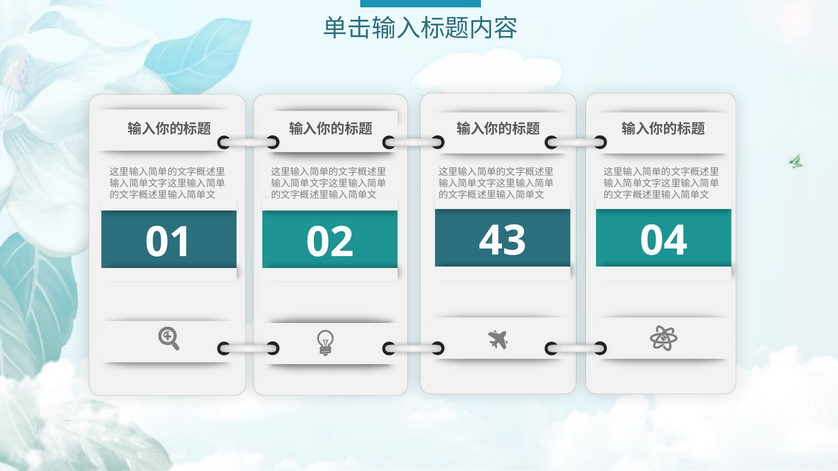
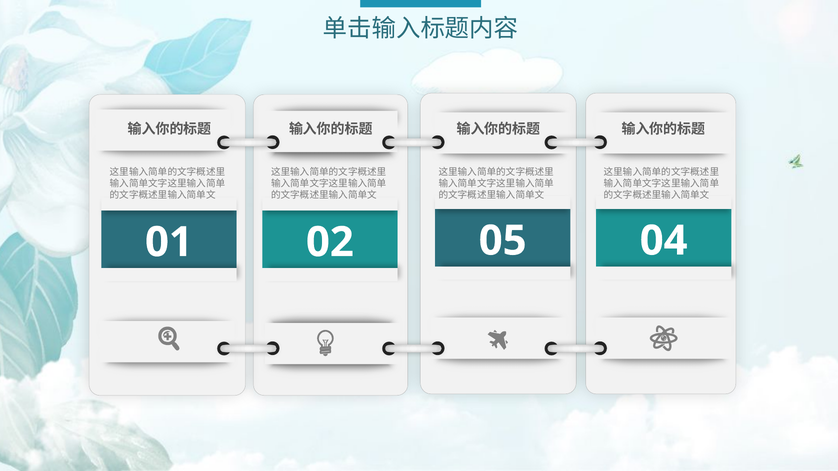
43: 43 -> 05 (503, 241)
